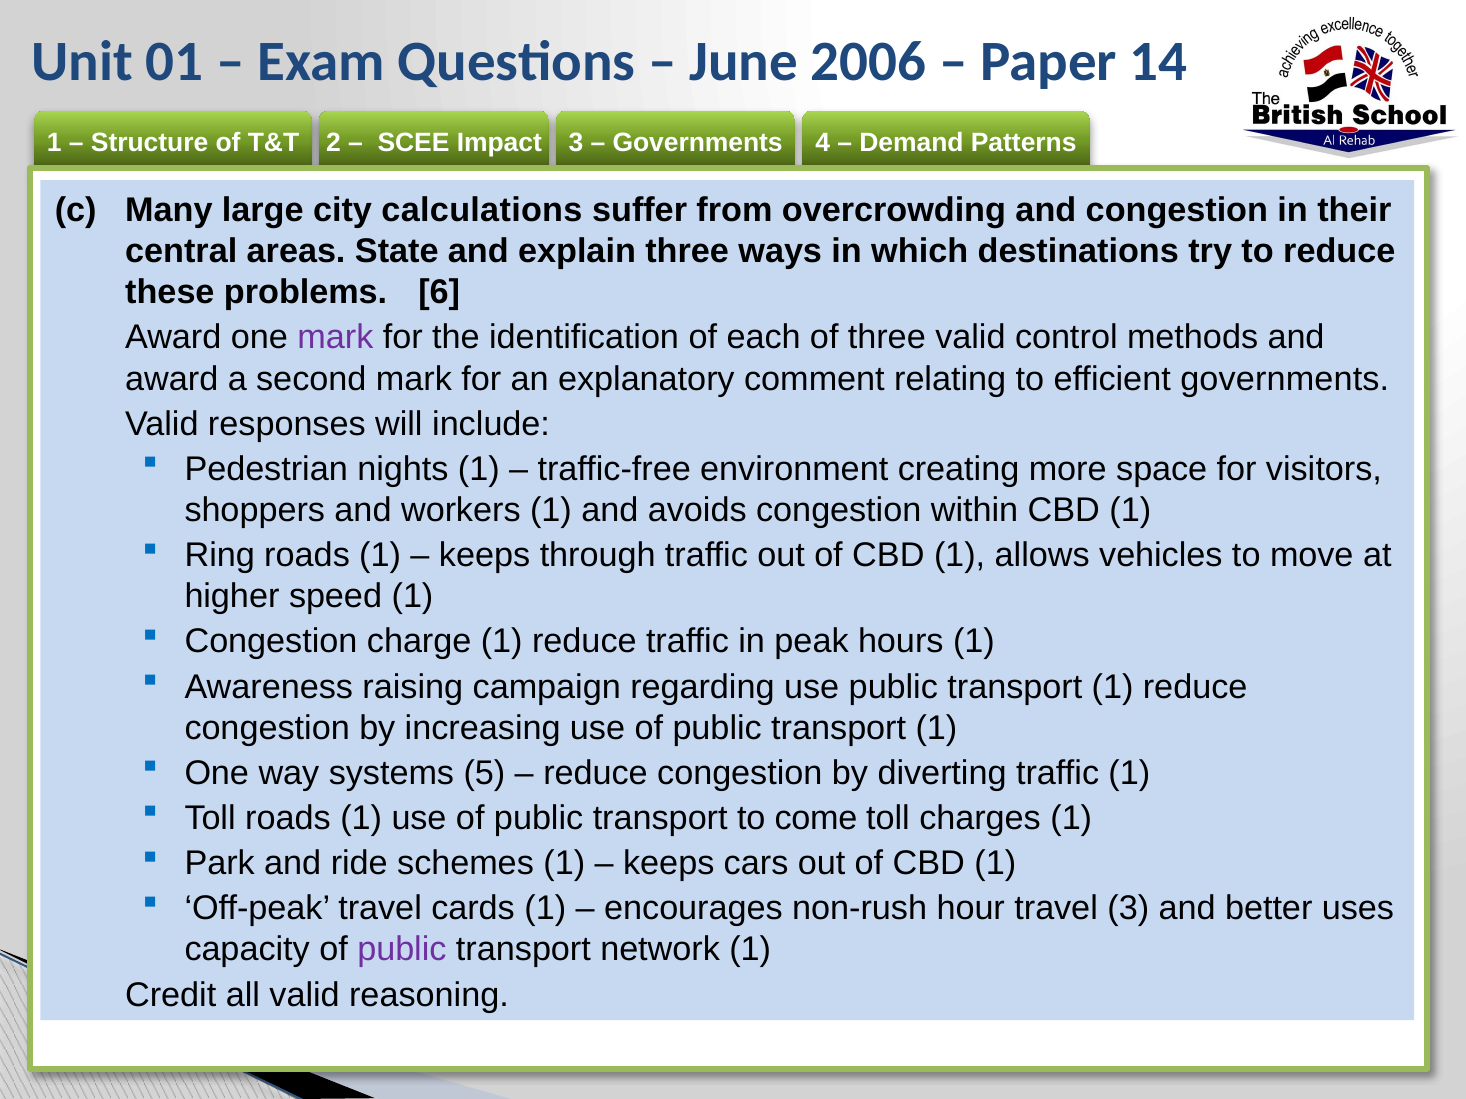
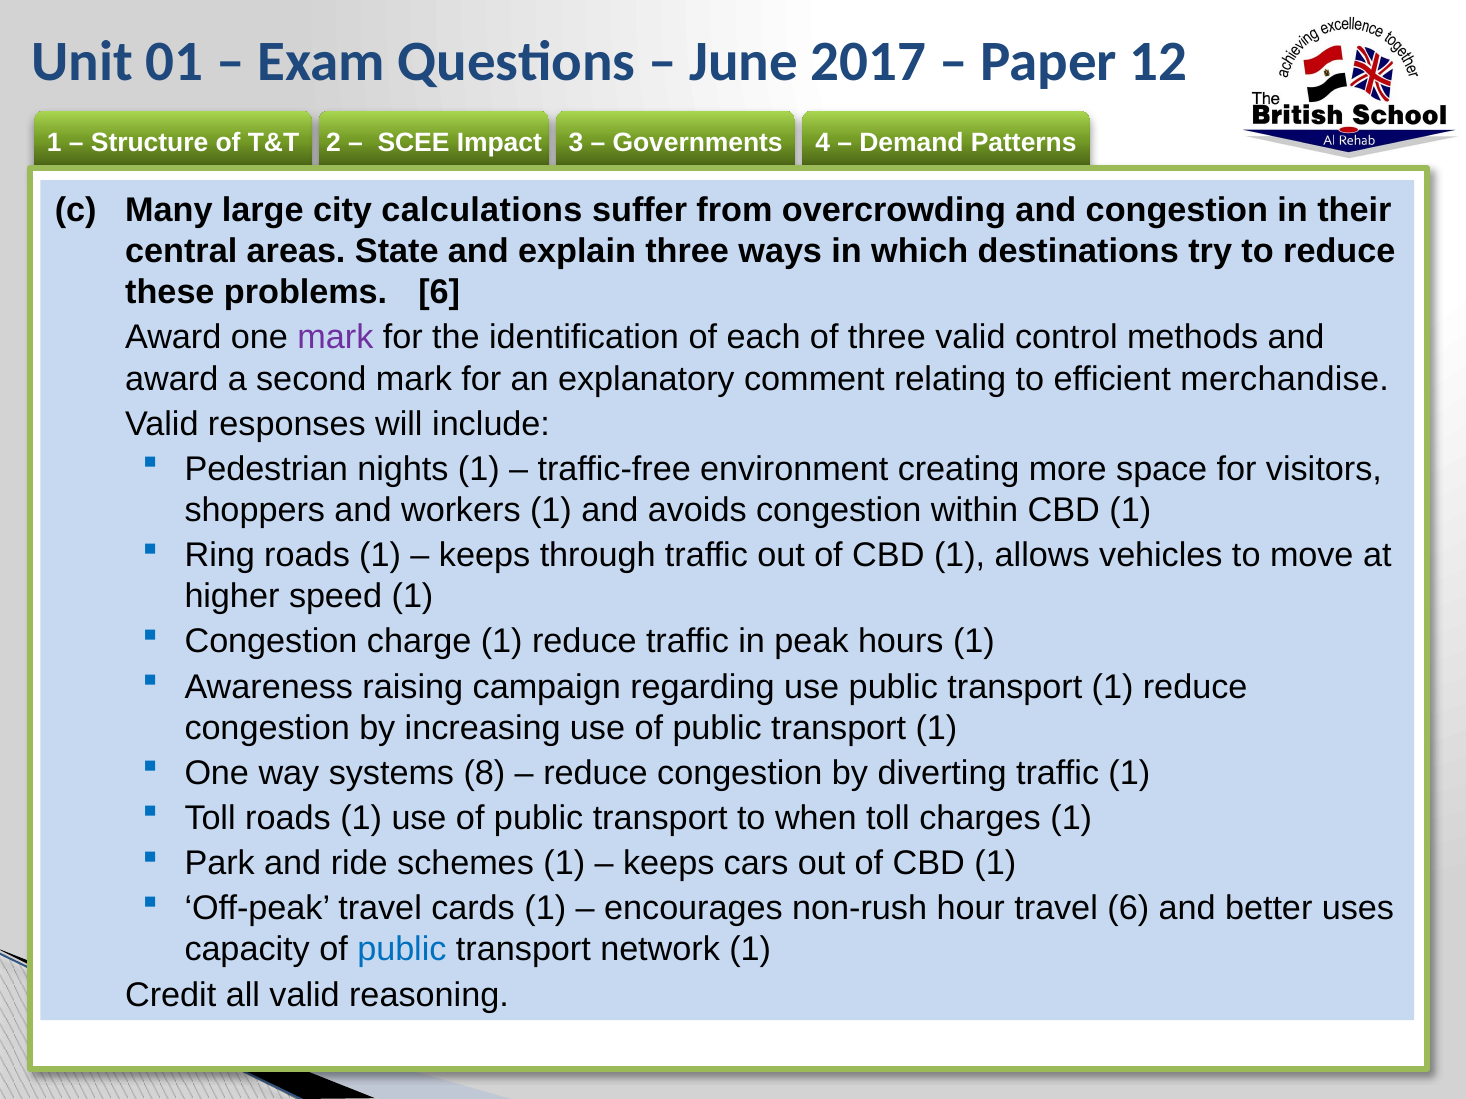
2006: 2006 -> 2017 (868, 61)
14: 14 -> 12 (1159, 61)
efficient governments: governments -> merchandise (1285, 379)
5: 5 -> 8 (484, 773)
come: come -> when (816, 819)
travel 3: 3 -> 6 (1128, 909)
public colour: purple -> blue (402, 950)
